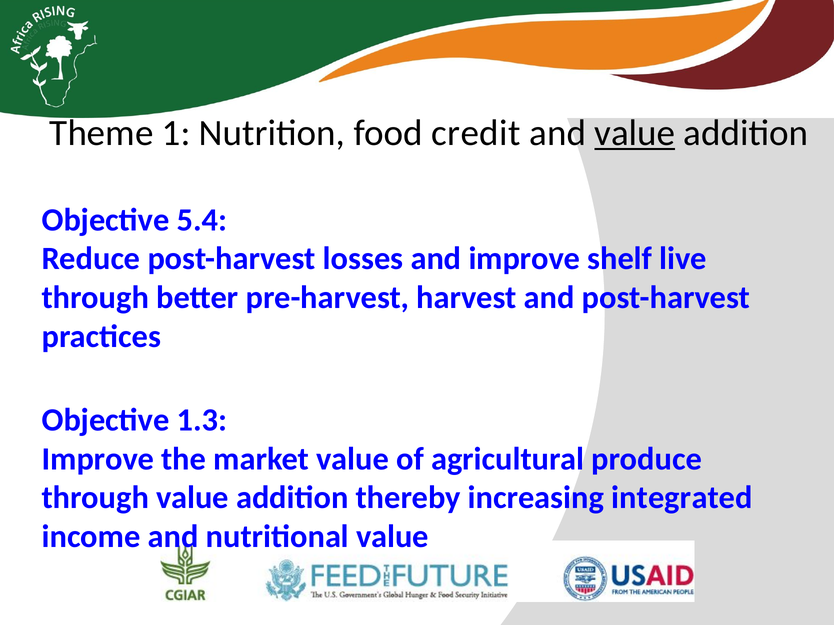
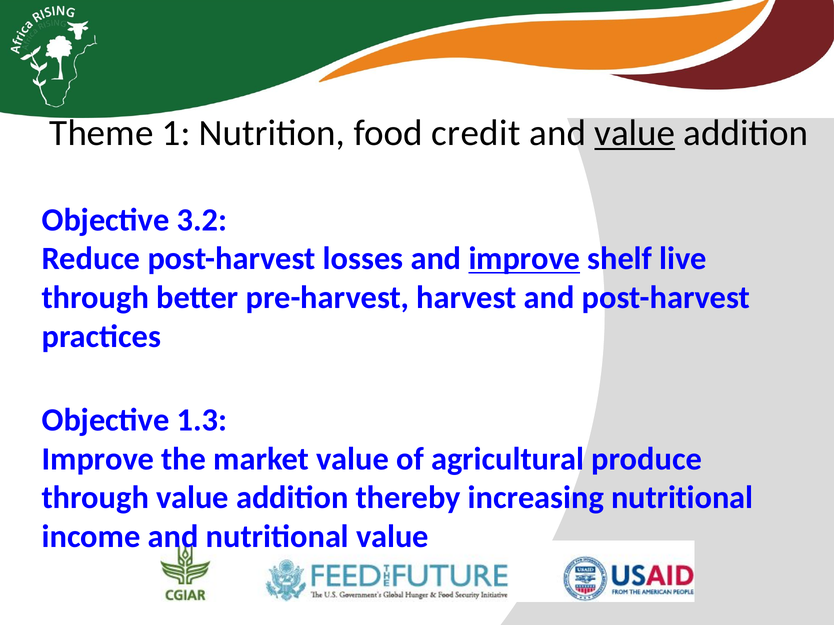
5.4: 5.4 -> 3.2 (202, 220)
improve underline: none -> present (524, 259)
increasing integrated: integrated -> nutritional (682, 498)
